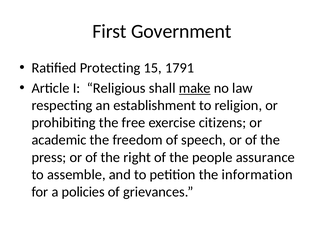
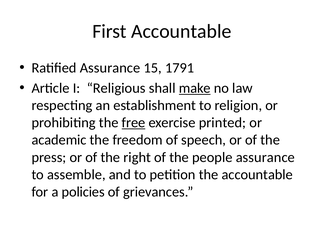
First Government: Government -> Accountable (181, 31)
Ratified Protecting: Protecting -> Assurance (110, 68)
free underline: none -> present (134, 123)
citizens: citizens -> printed (222, 123)
the information: information -> accountable (257, 175)
